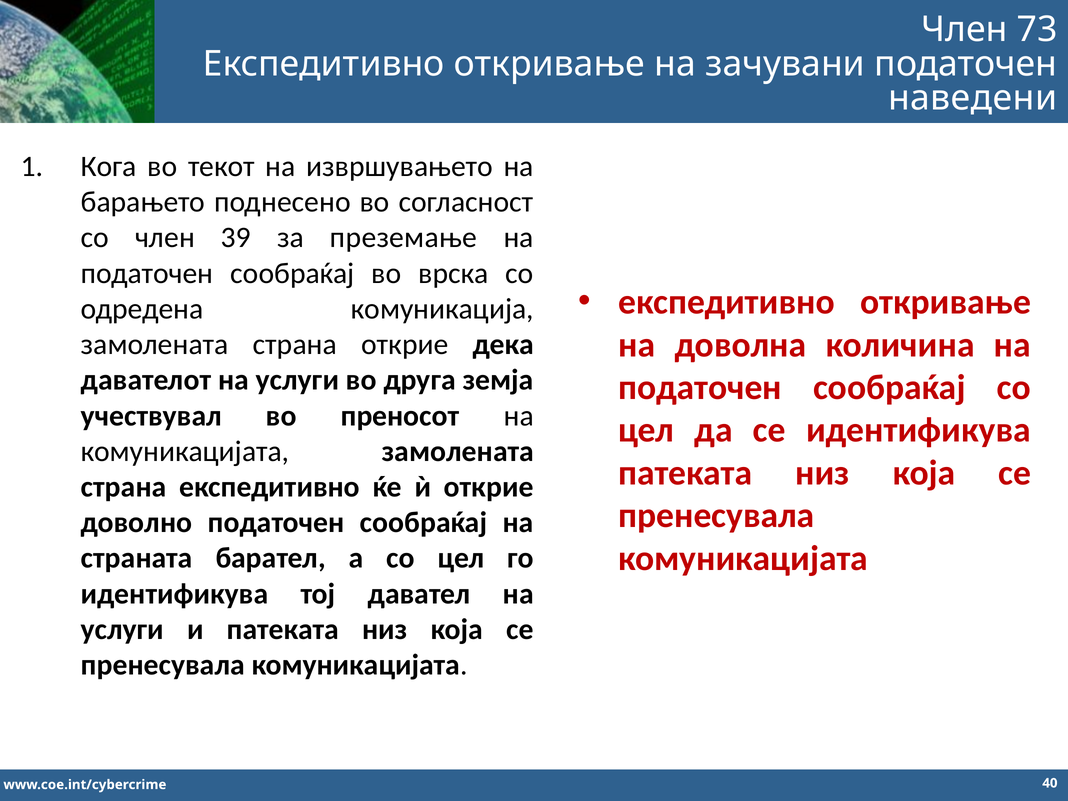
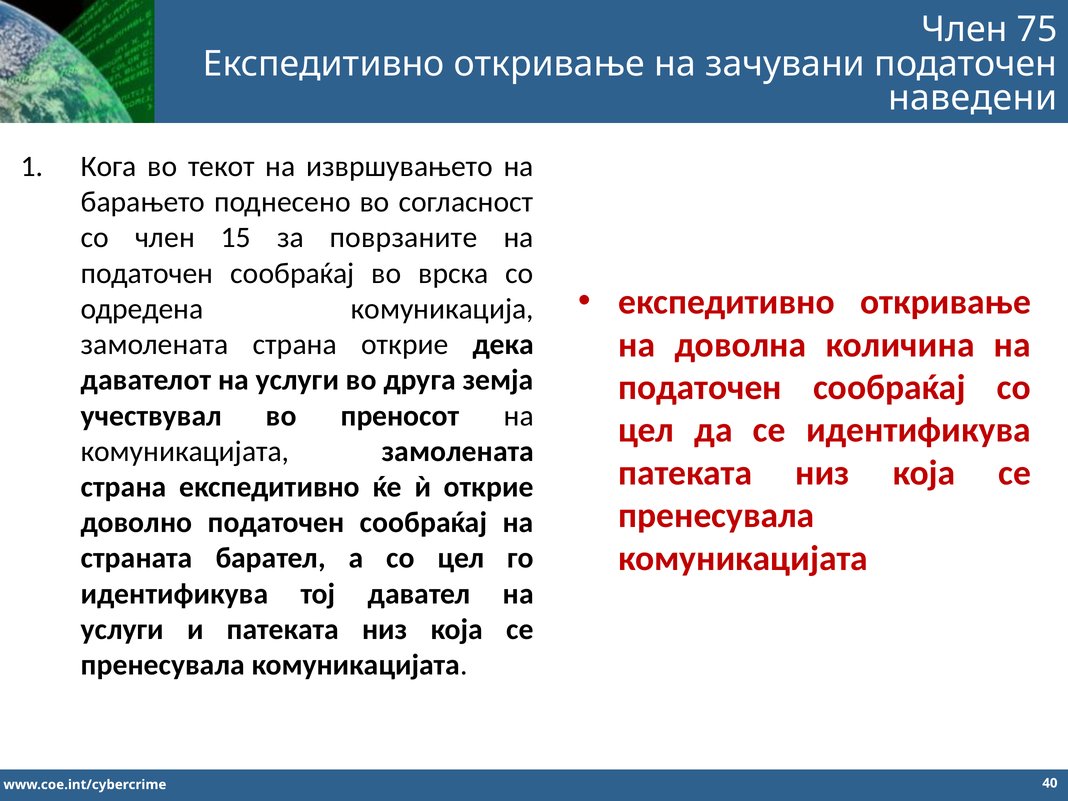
73: 73 -> 75 (1037, 30)
39: 39 -> 15 (236, 238)
преземање: преземање -> поврзаните (404, 238)
